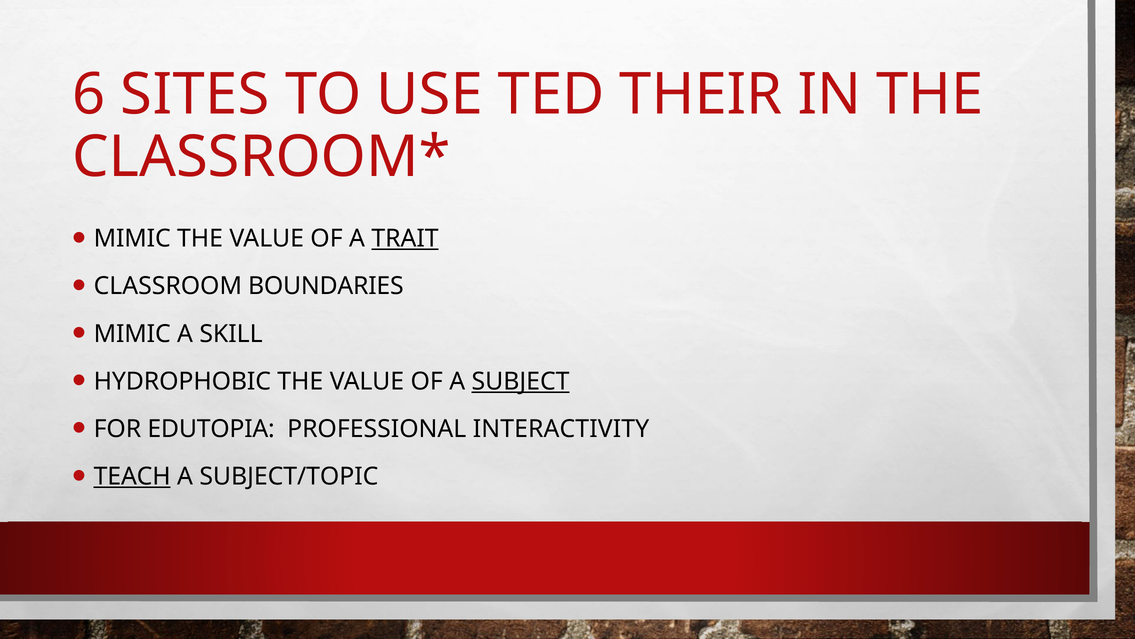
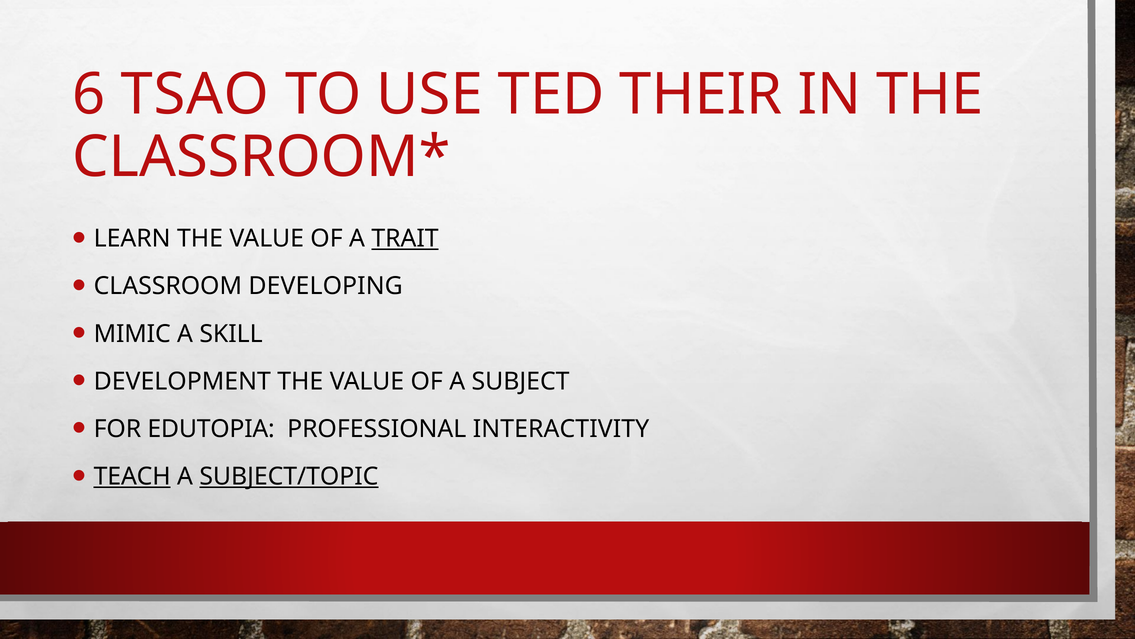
SITES: SITES -> TSAO (195, 94)
MIMIC: MIMIC -> LEARN (132, 238)
BOUNDARIES: BOUNDARIES -> DEVELOPING (326, 286)
HYDROPHOBIC: HYDROPHOBIC -> DEVELOPMENT (182, 381)
SUBJECT underline: present -> none (521, 381)
SUBJECT/TOPIC underline: none -> present (289, 476)
